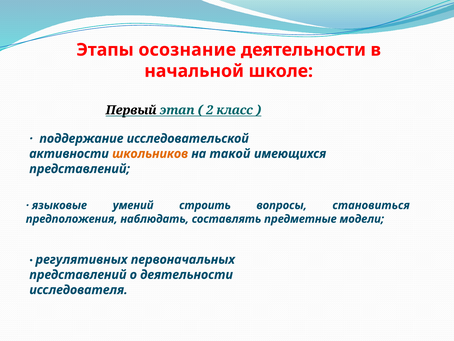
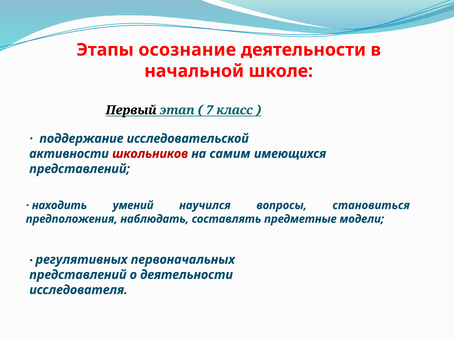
2: 2 -> 7 (210, 110)
школьников colour: orange -> red (150, 154)
такой: такой -> самим (230, 154)
языковые: языковые -> находить (59, 205)
строить: строить -> научился (205, 205)
